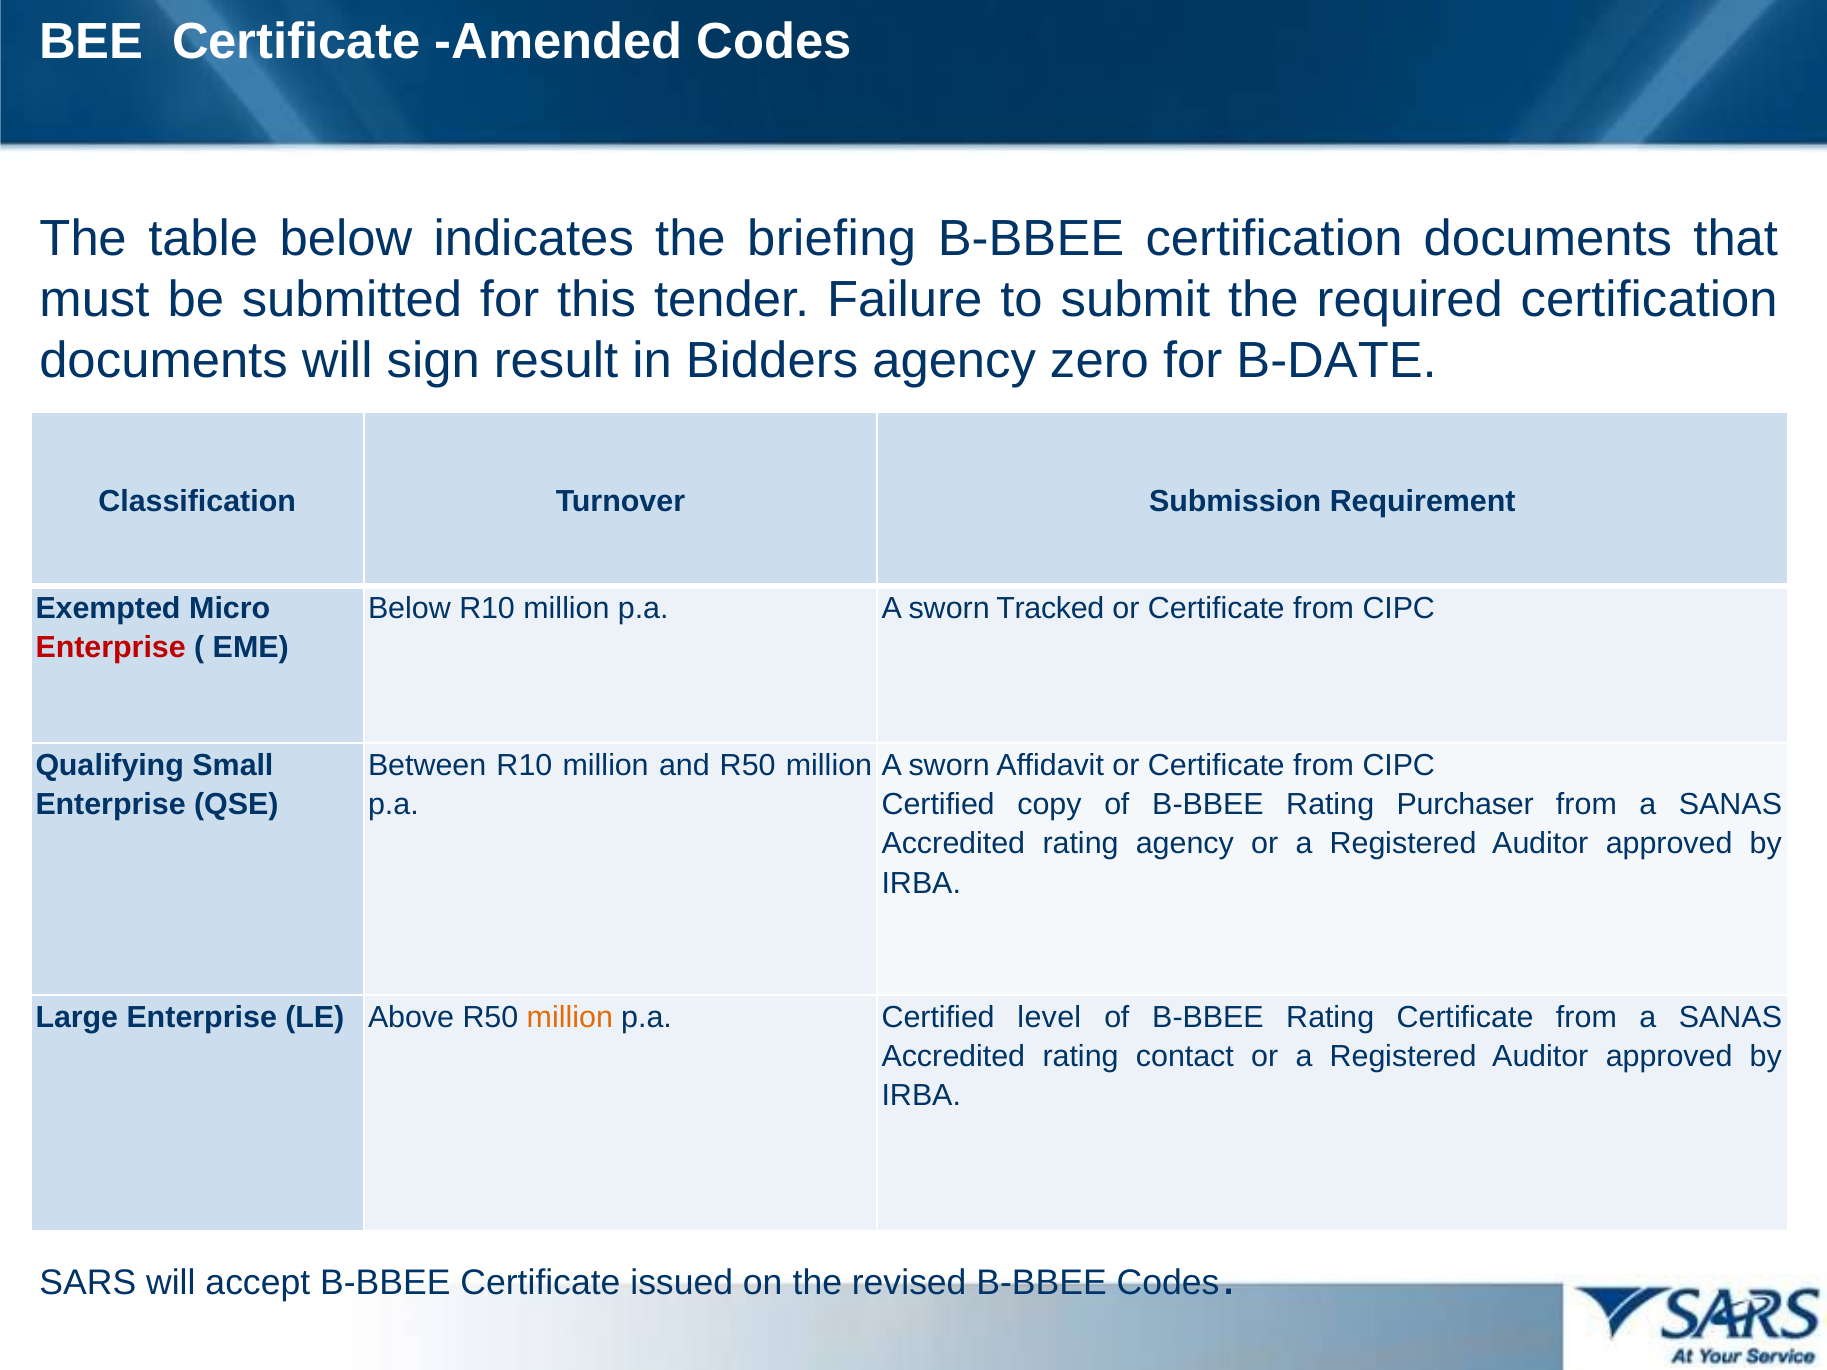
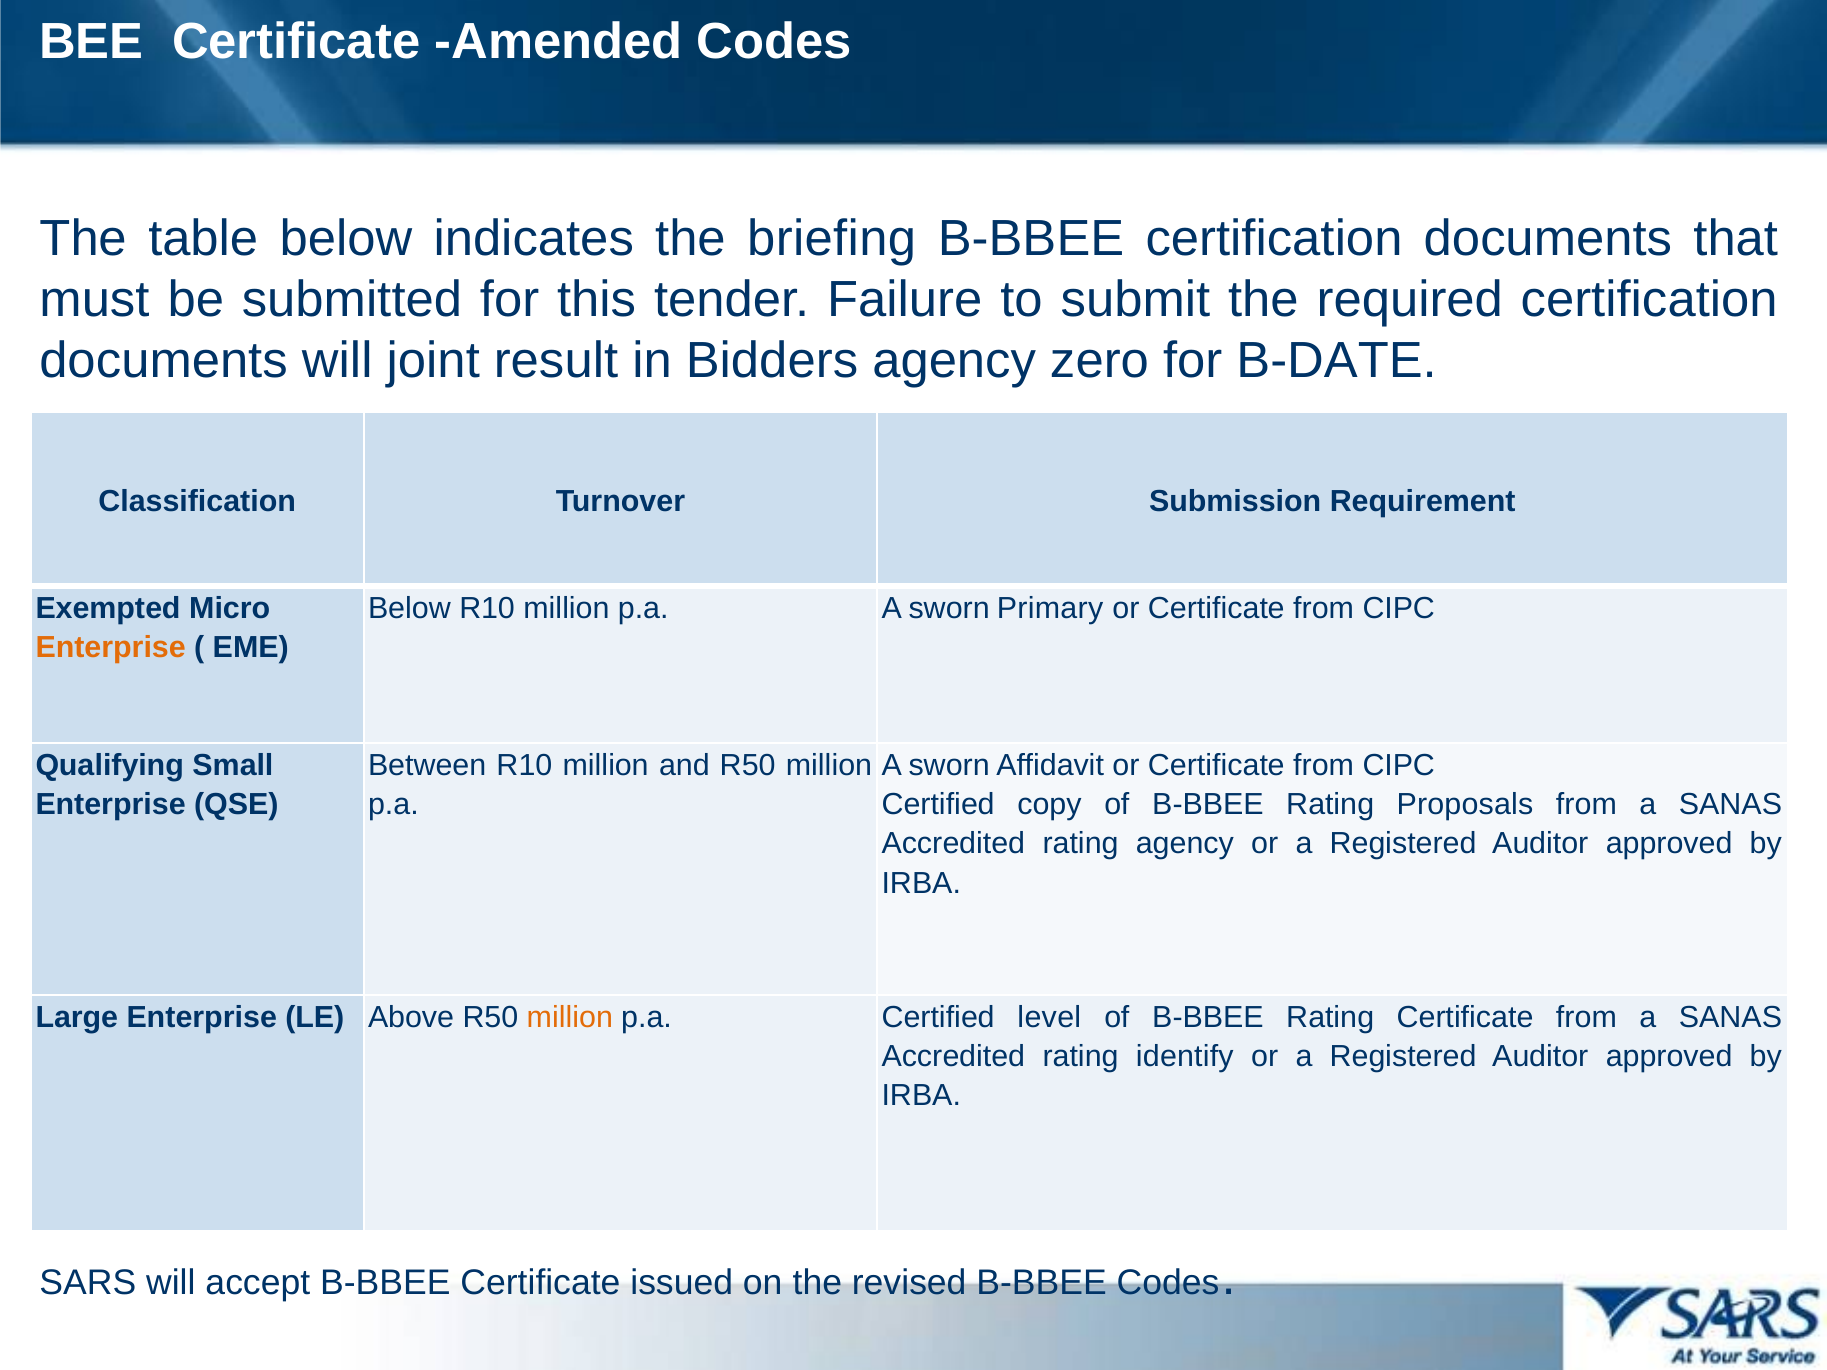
sign: sign -> joint (433, 361)
Tracked: Tracked -> Primary (1050, 609)
Enterprise colour: red -> orange (111, 648)
Purchaser: Purchaser -> Proposals (1465, 805)
contact: contact -> identify (1185, 1057)
